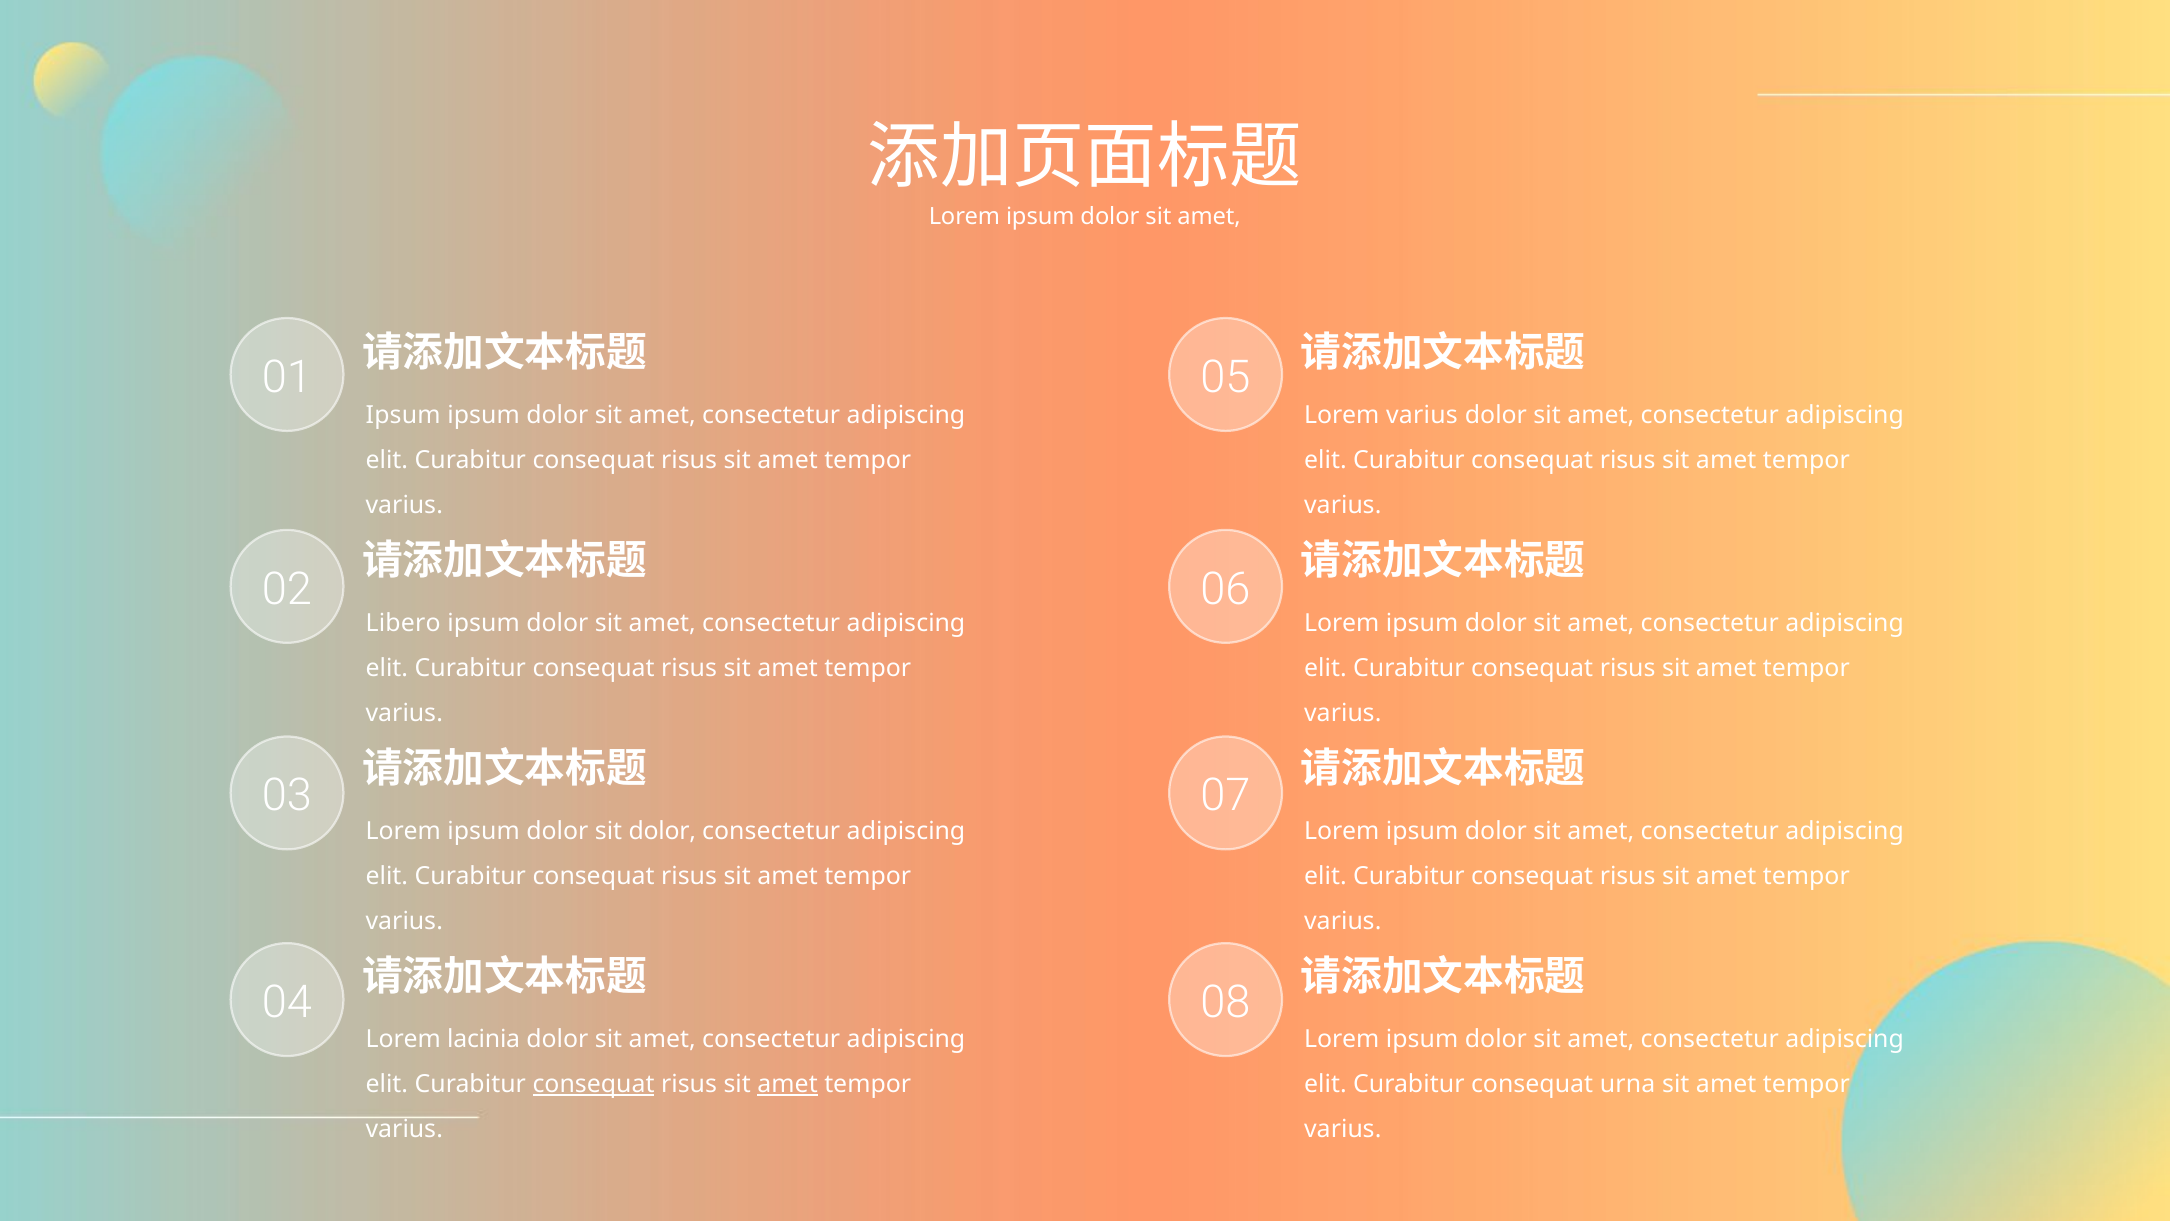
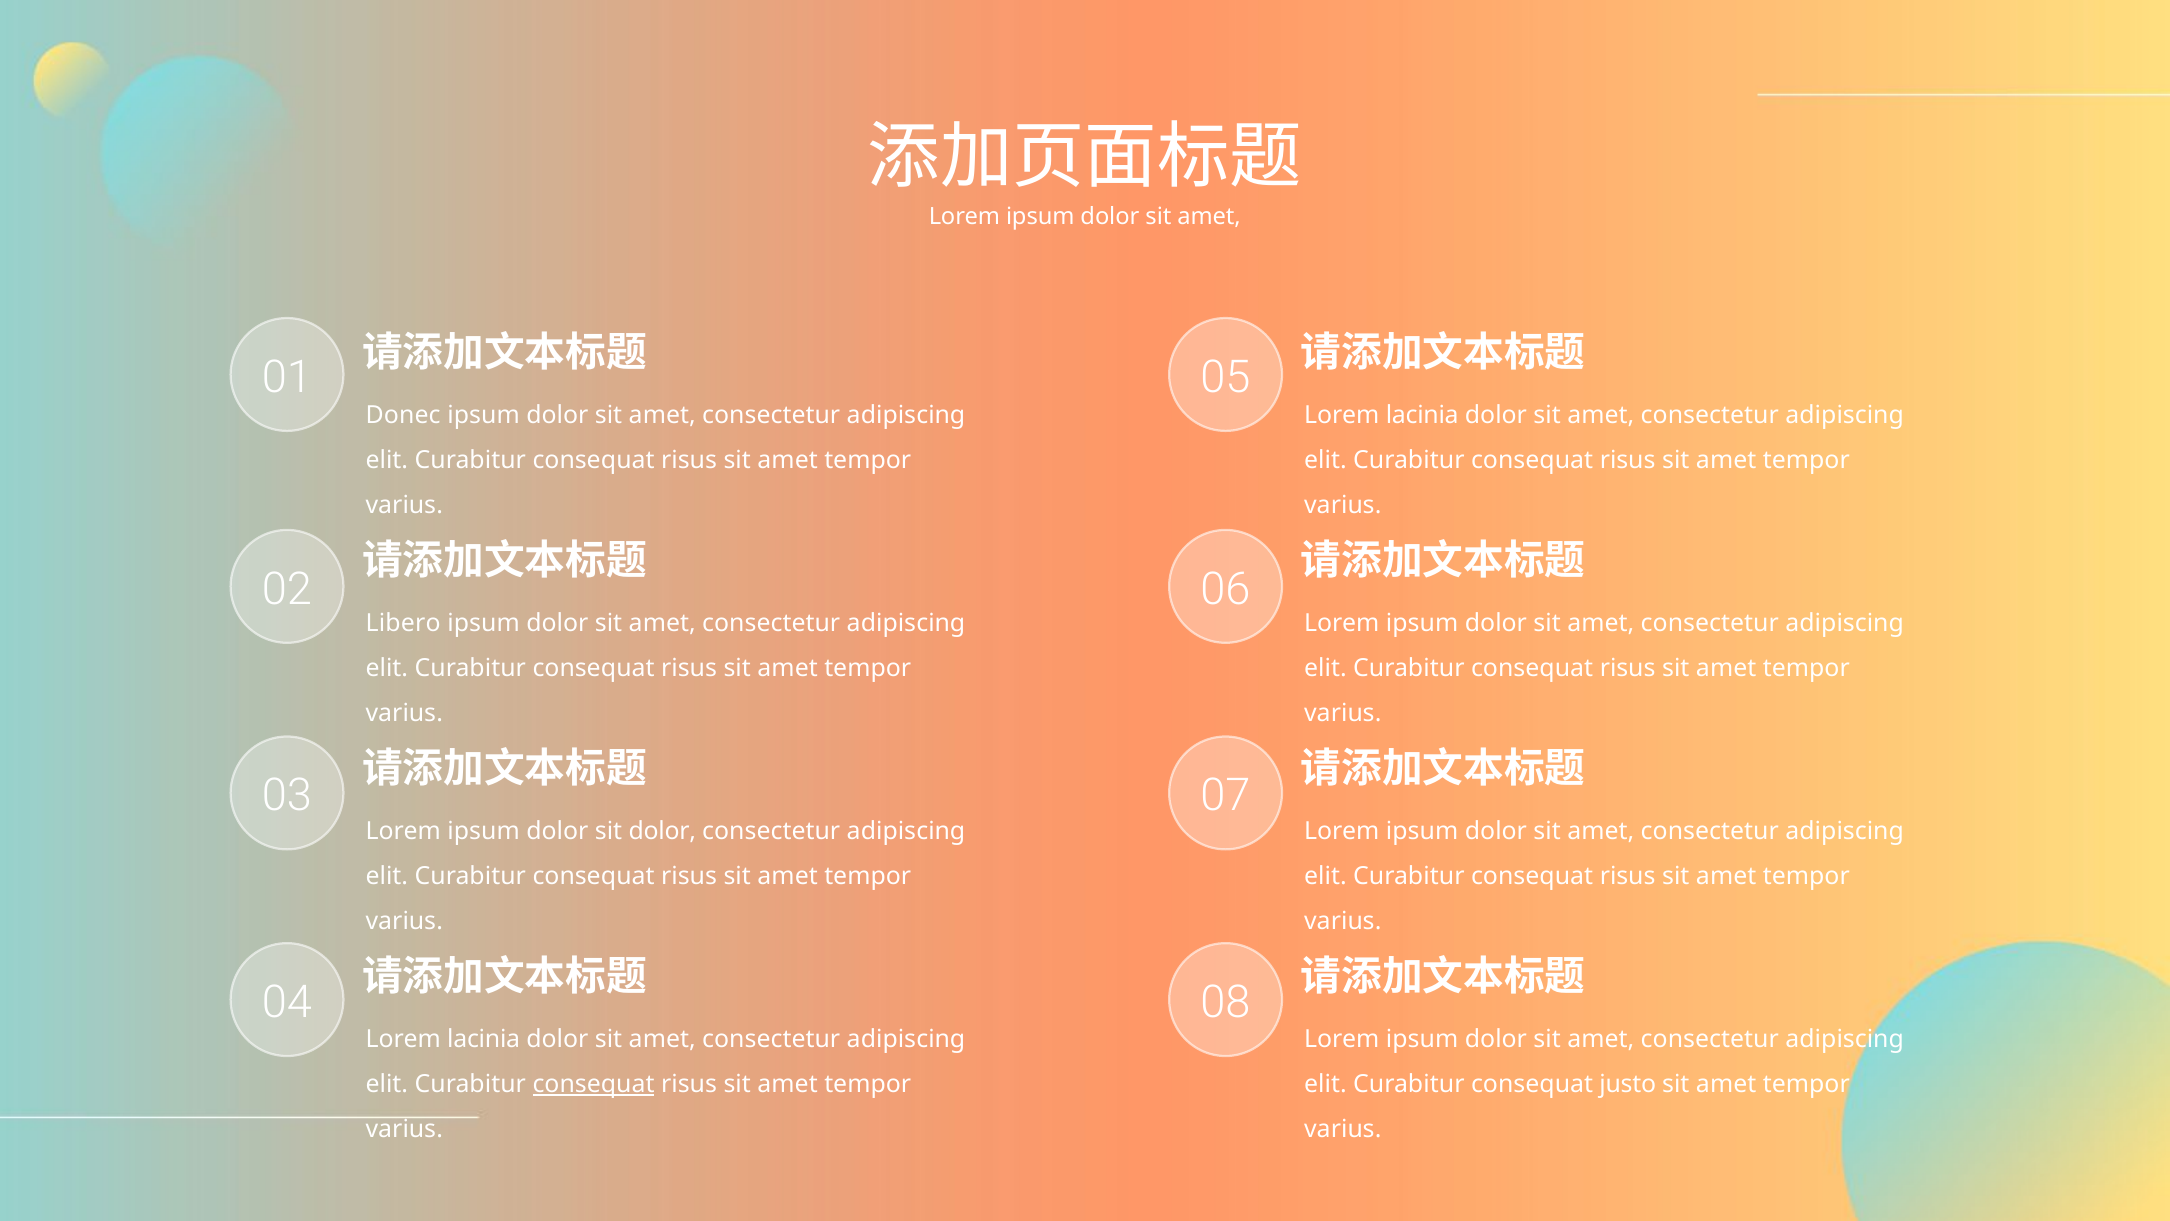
Ipsum: Ipsum -> Donec (403, 415)
varius: varius -> lacinia (1422, 415)
amet underline: present -> none (788, 1084)
urna: urna -> justo (1628, 1084)
